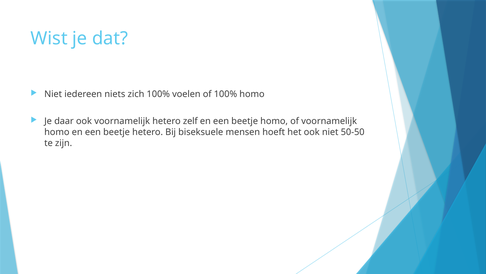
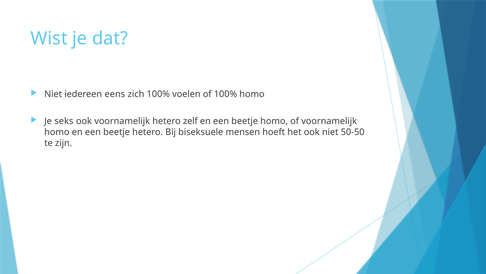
niets: niets -> eens (115, 94)
daar: daar -> seks (64, 121)
